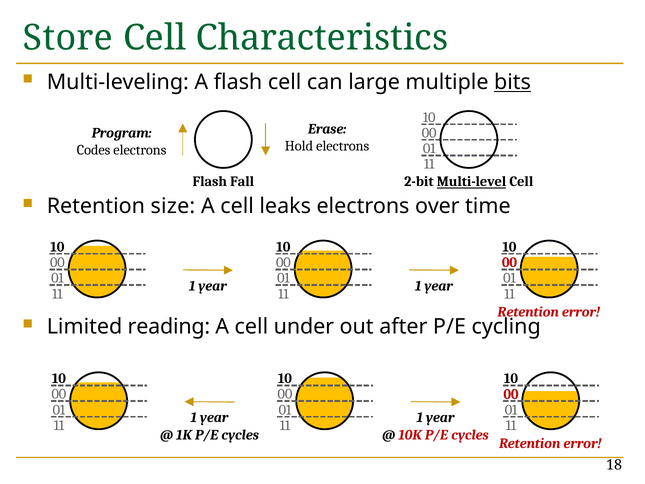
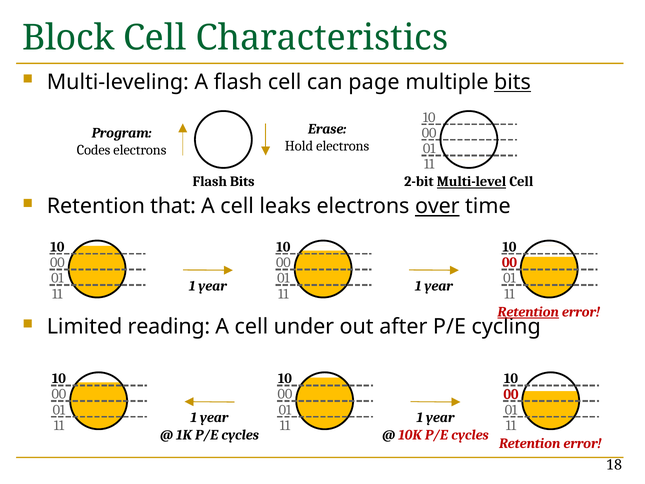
Store: Store -> Block (68, 38)
large: large -> page (374, 82)
Flash Fall: Fall -> Bits (242, 182)
size: size -> that (173, 206)
over underline: none -> present (437, 206)
Retention underline: none -> present (528, 312)
